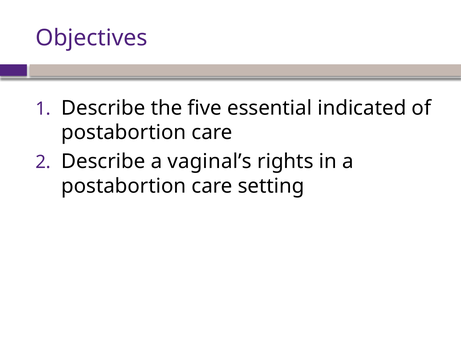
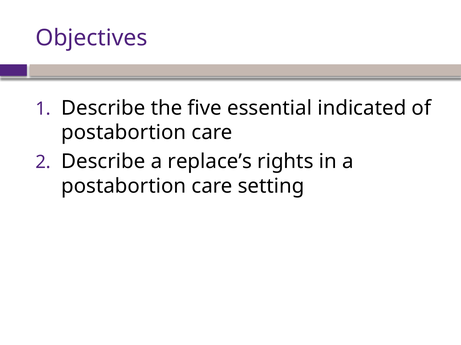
vaginal’s: vaginal’s -> replace’s (210, 162)
